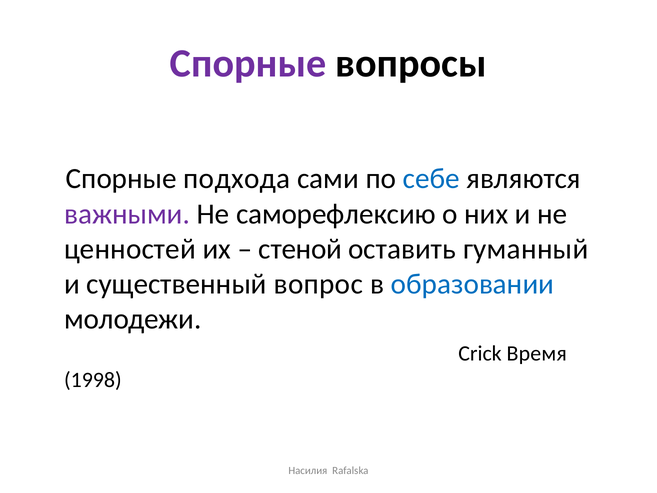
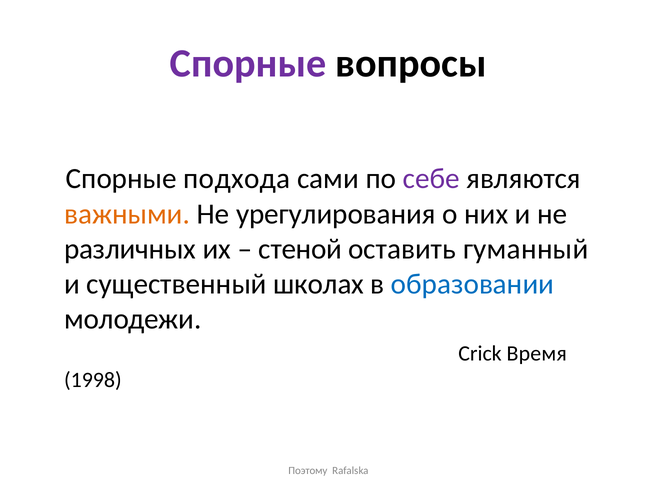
себе colour: blue -> purple (431, 179)
важными colour: purple -> orange (127, 214)
саморефлексию: саморефлексию -> урегулирования (336, 214)
ценностей: ценностей -> различных (130, 249)
вопрос: вопрос -> школах (319, 284)
Насилия: Насилия -> Поэтому (308, 471)
